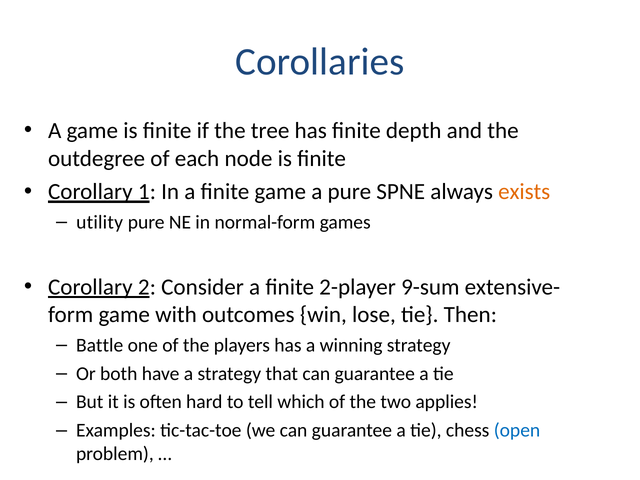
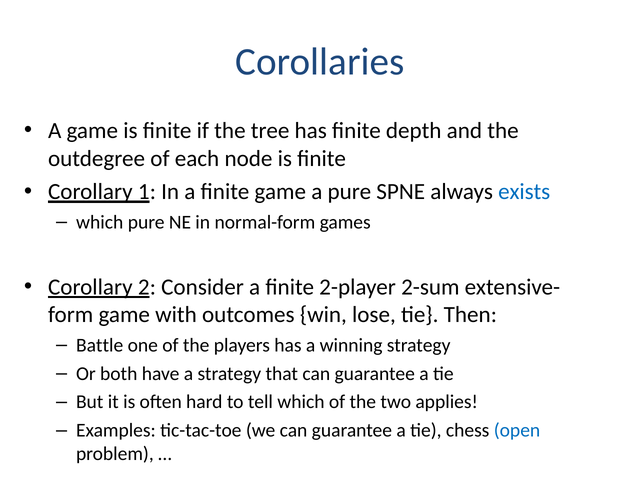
exists colour: orange -> blue (524, 192)
utility: utility -> which (100, 222)
9-sum: 9-sum -> 2-sum (430, 287)
